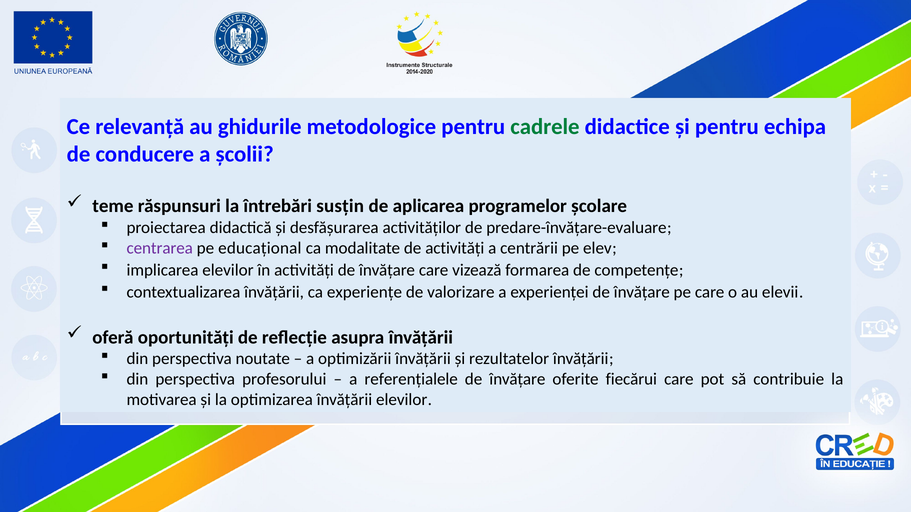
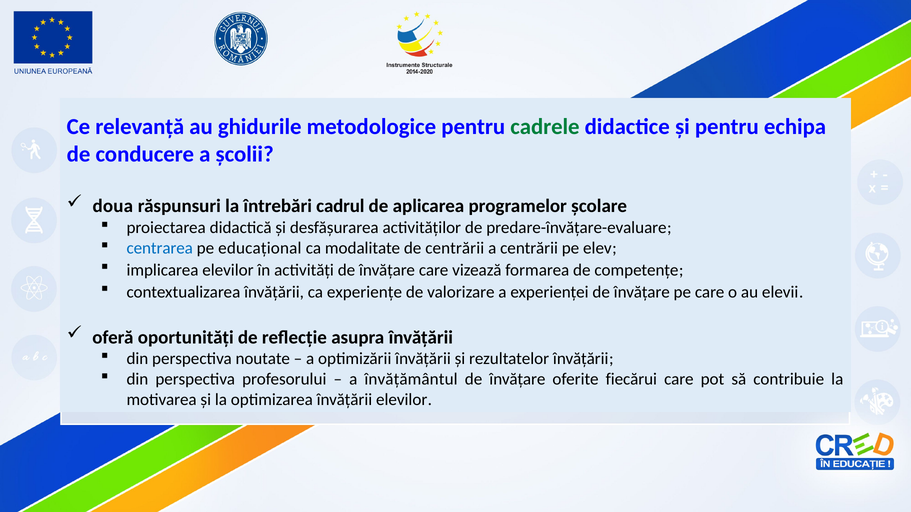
teme: teme -> doua (113, 206)
susțin: susțin -> cadrul (340, 206)
centrarea colour: purple -> blue (160, 248)
de activități: activități -> centrării (455, 248)
referențialele: referențialele -> învățământul (411, 380)
